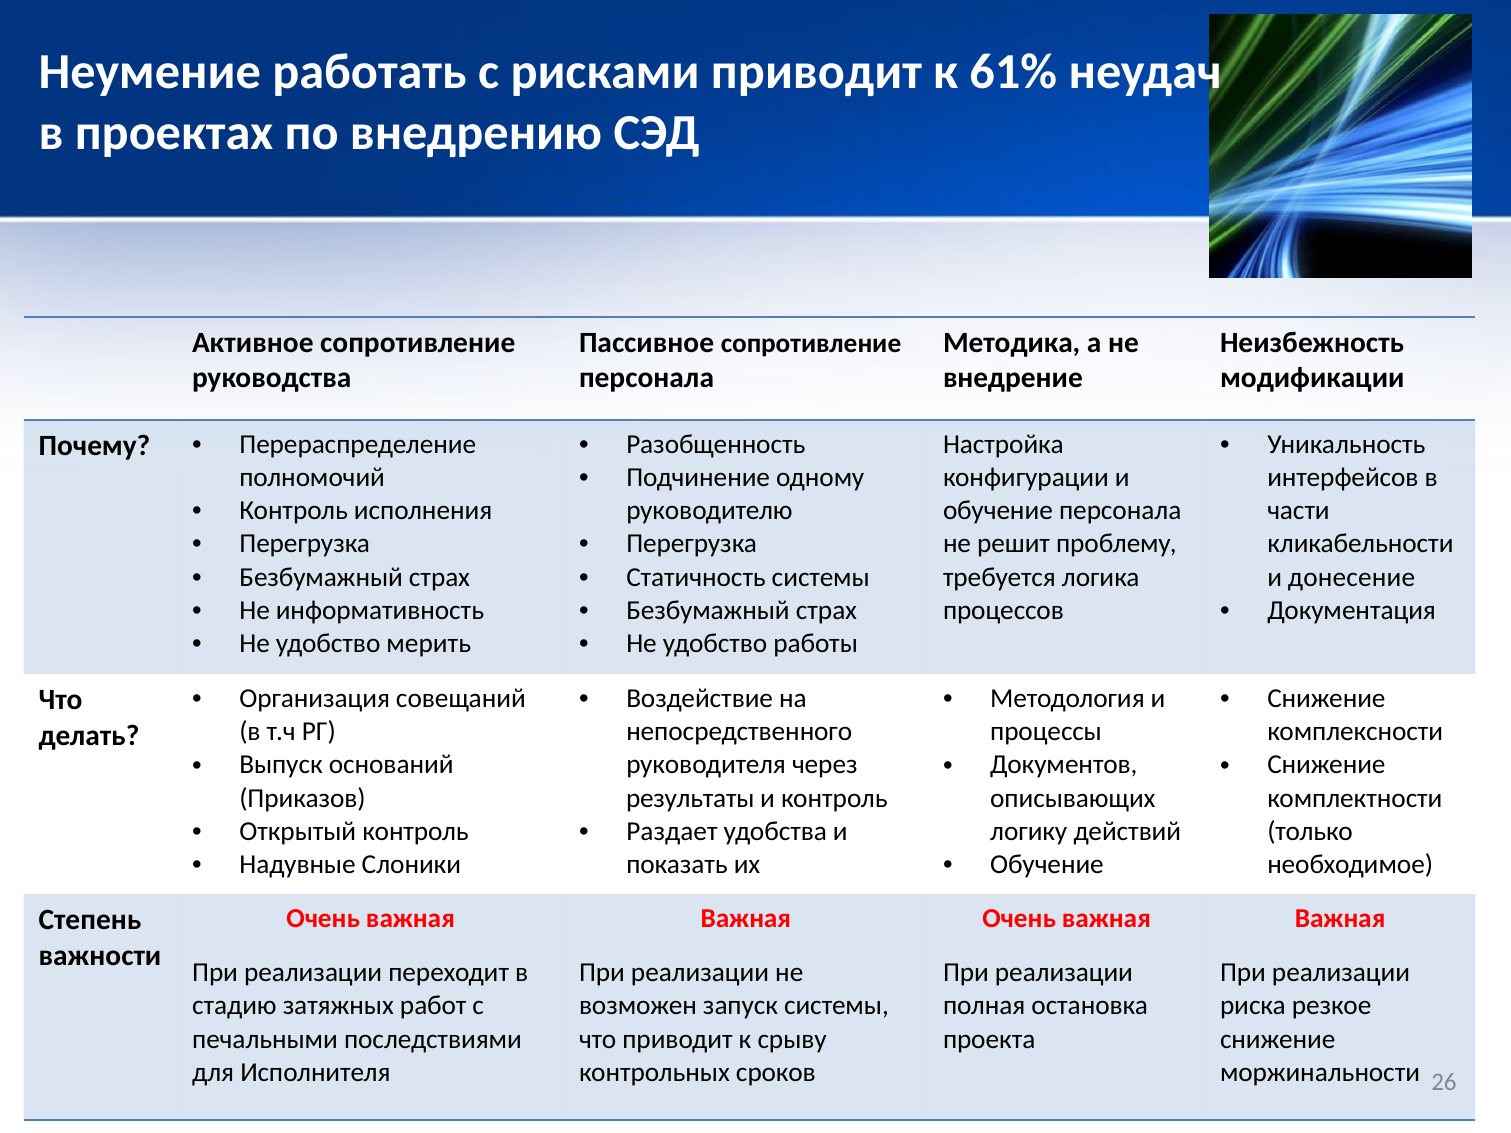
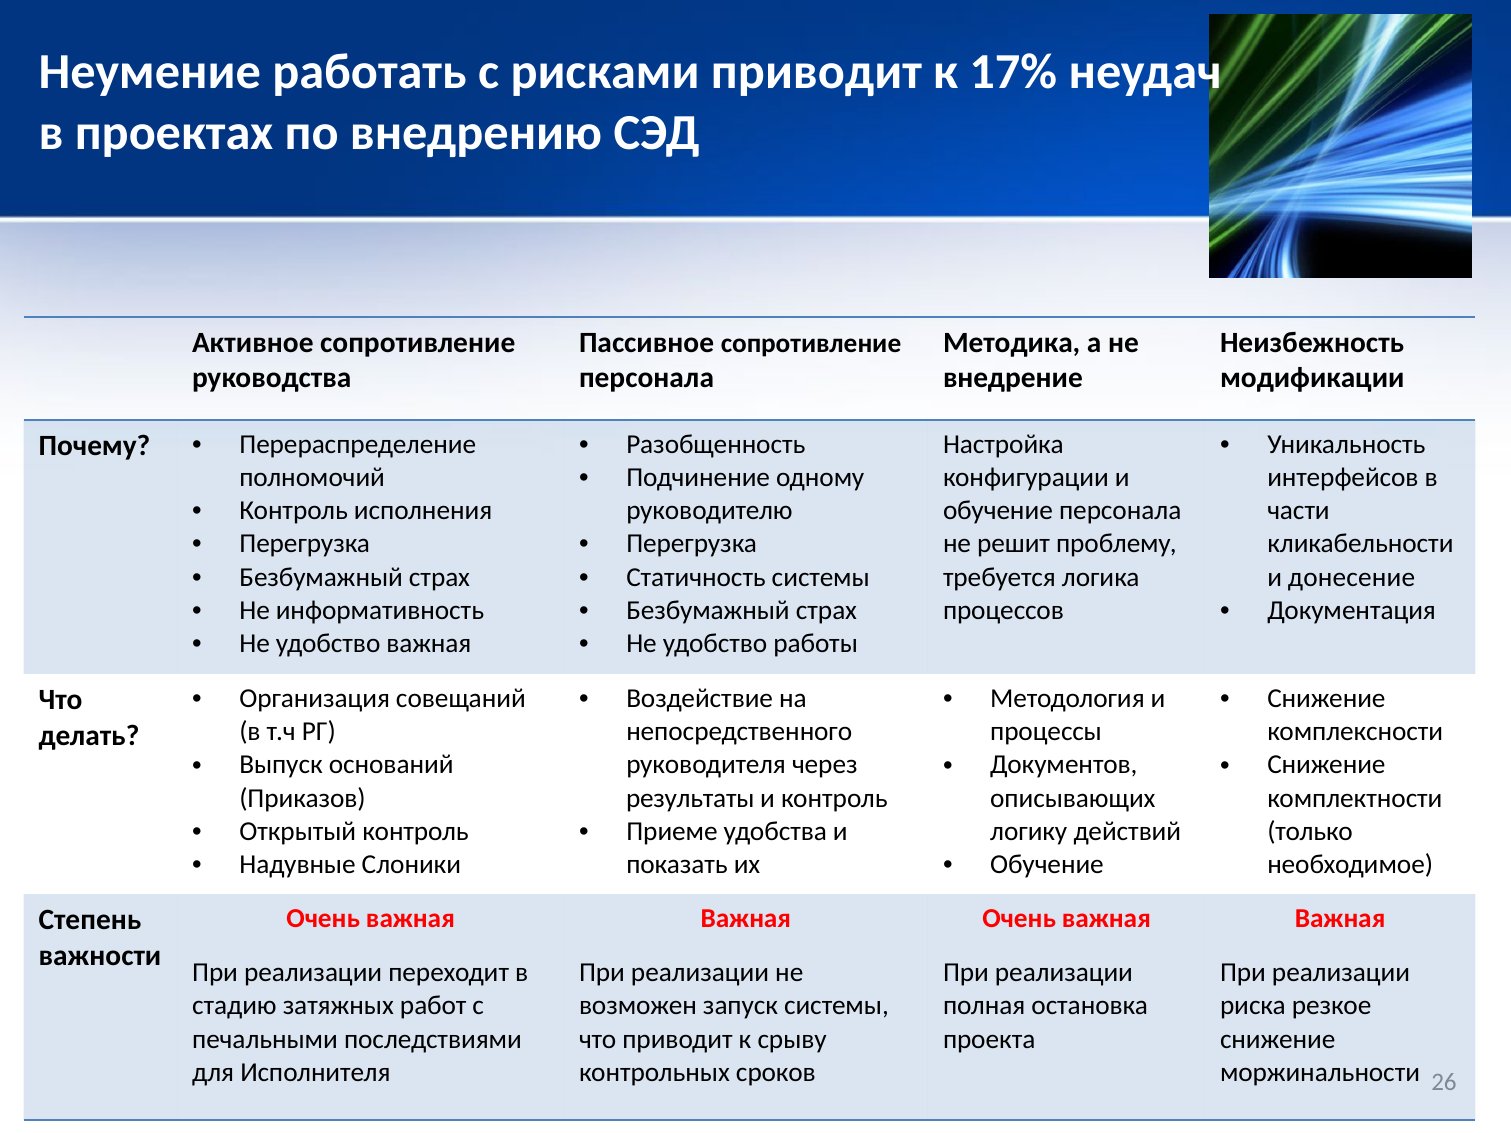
61%: 61% -> 17% (1013, 72)
удобство мерить: мерить -> важная (429, 644)
Раздает: Раздает -> Приеме (672, 832)
